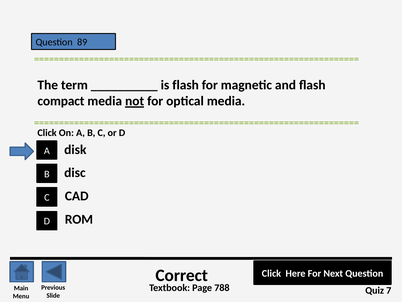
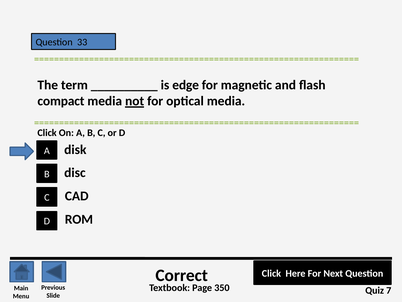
89: 89 -> 33 (82, 42)
is flash: flash -> edge (186, 85)
788: 788 -> 350 (222, 287)
